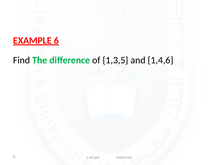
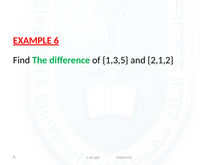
1,4,6: 1,4,6 -> 2,1,2 (161, 60)
